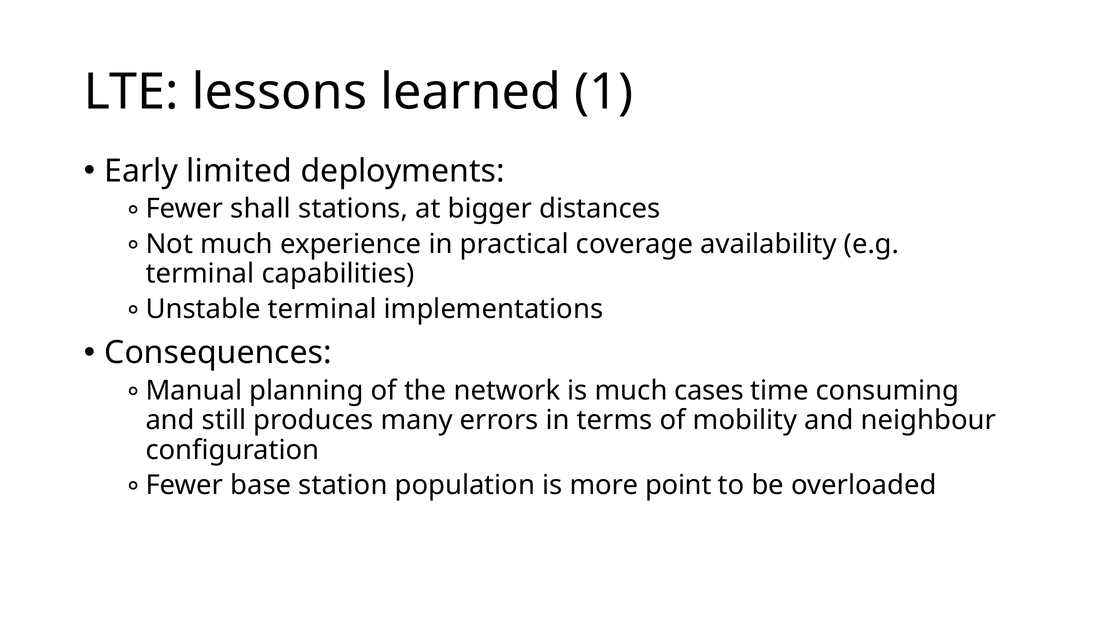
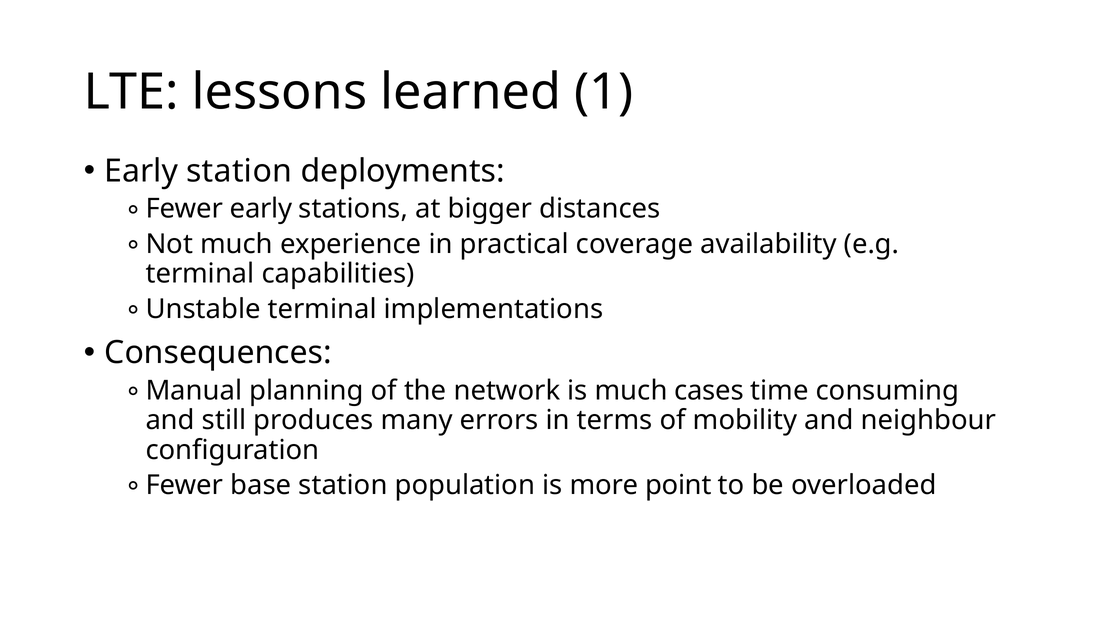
Early limited: limited -> station (239, 171)
Fewer shall: shall -> early (261, 209)
